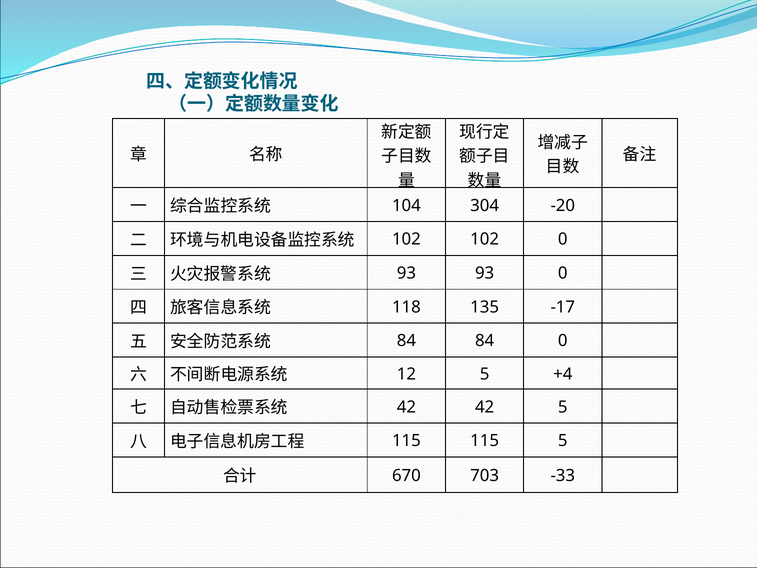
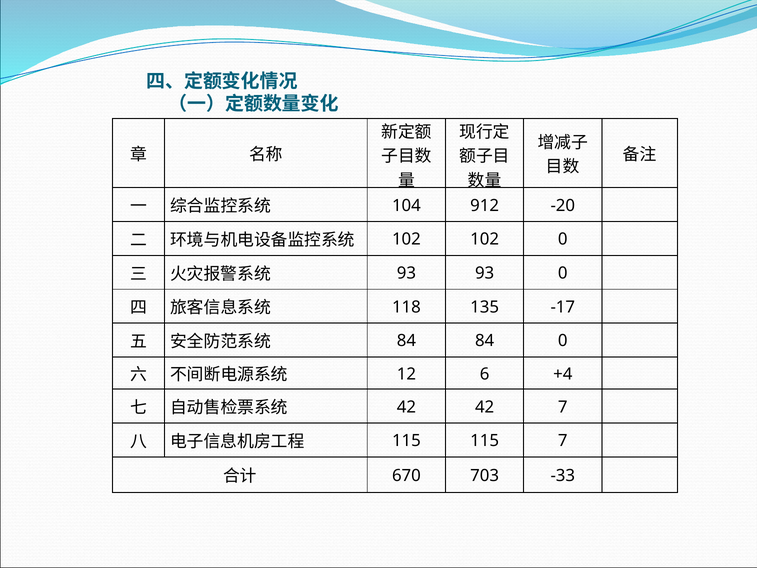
304: 304 -> 912 (485, 205)
12 5: 5 -> 6 (485, 374)
42 5: 5 -> 7 (563, 407)
115 5: 5 -> 7 (563, 441)
